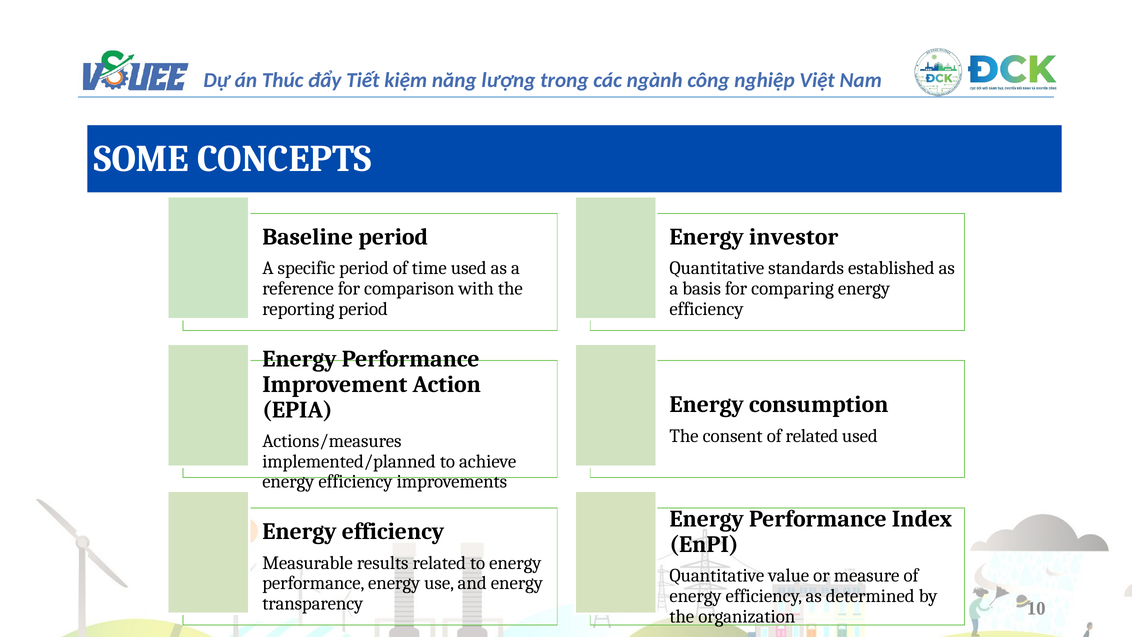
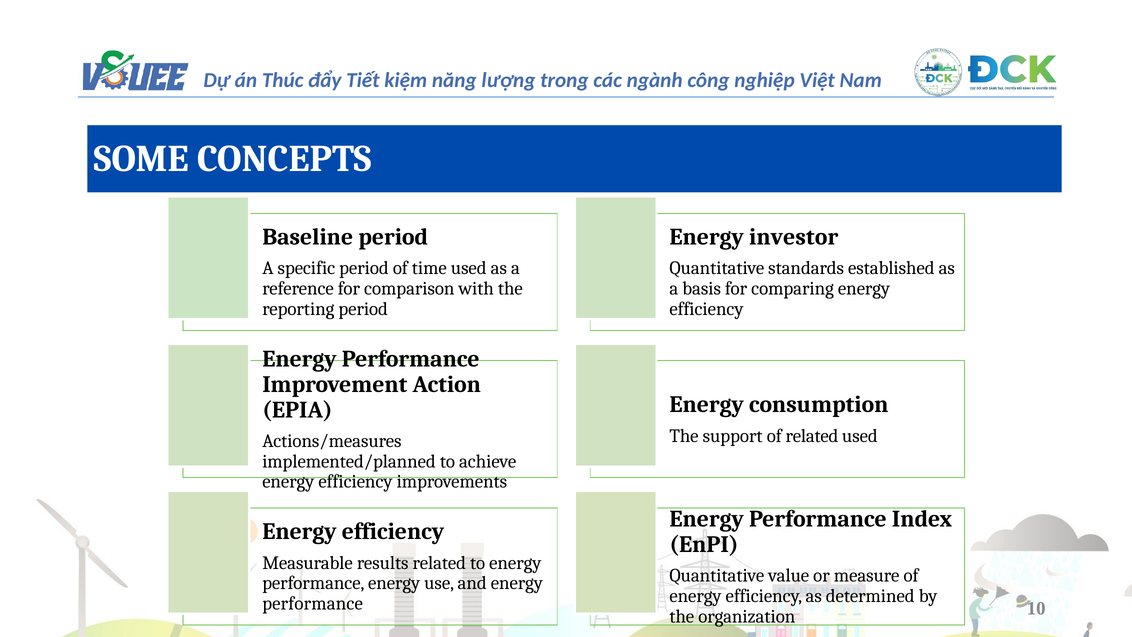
consent: consent -> support (733, 436)
transparency: transparency -> performance (313, 603)
